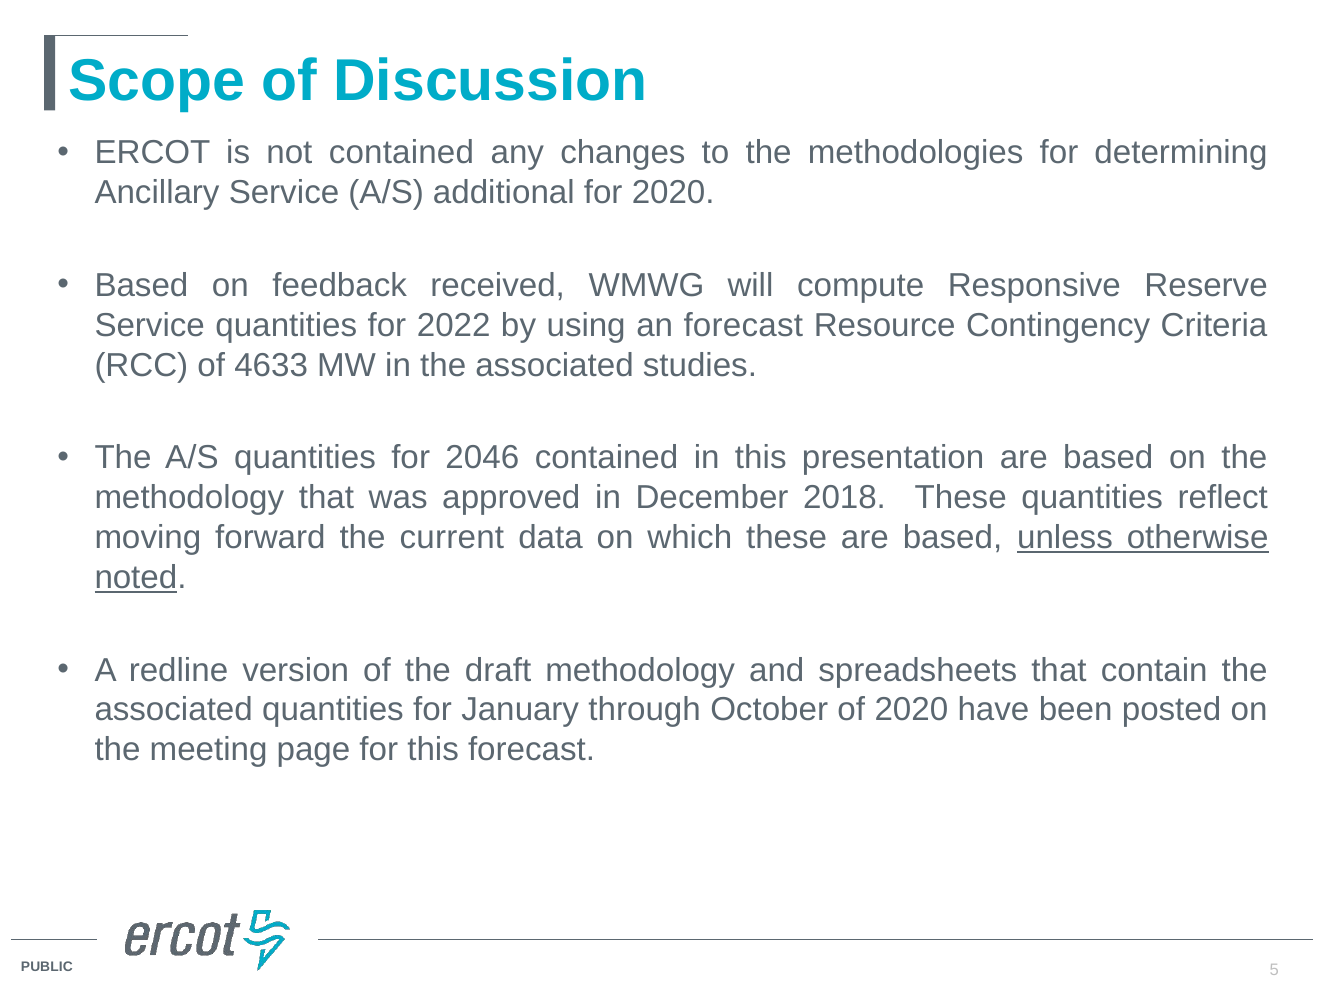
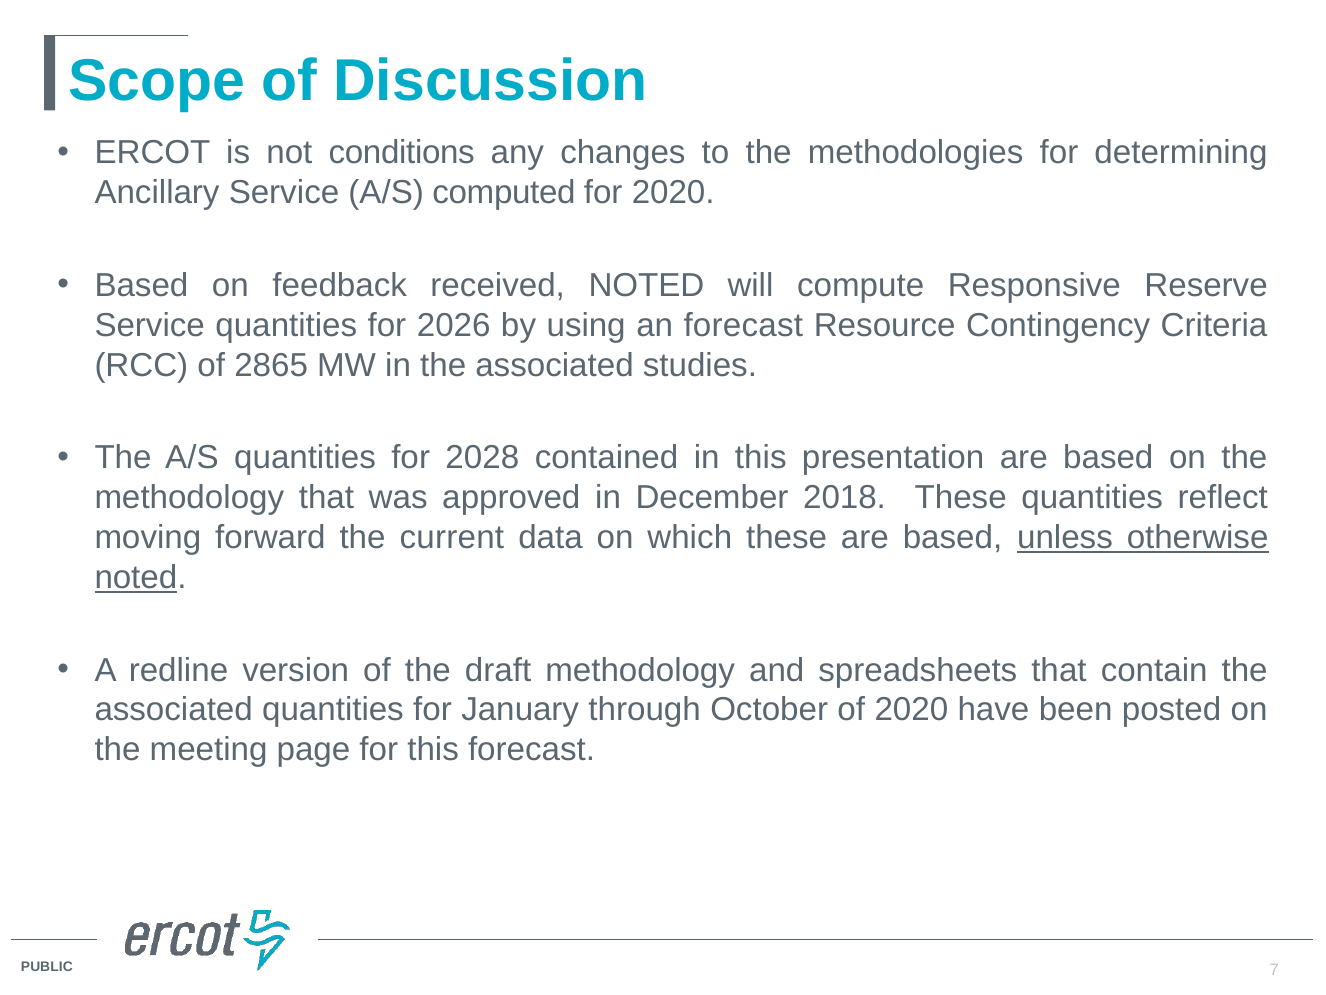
not contained: contained -> conditions (402, 153)
additional: additional -> computed (504, 193)
received WMWG: WMWG -> NOTED (646, 285)
2022: 2022 -> 2026 (454, 325)
4633: 4633 -> 2865 (271, 365)
2046: 2046 -> 2028 (482, 458)
5: 5 -> 7 (1274, 969)
